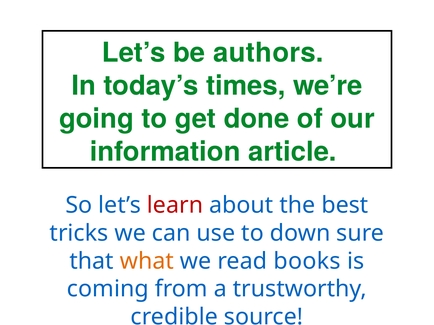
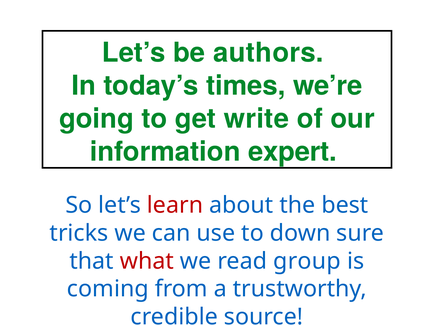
done: done -> write (256, 119)
article: article -> expert (292, 152)
what colour: orange -> red (147, 261)
books: books -> group (307, 261)
